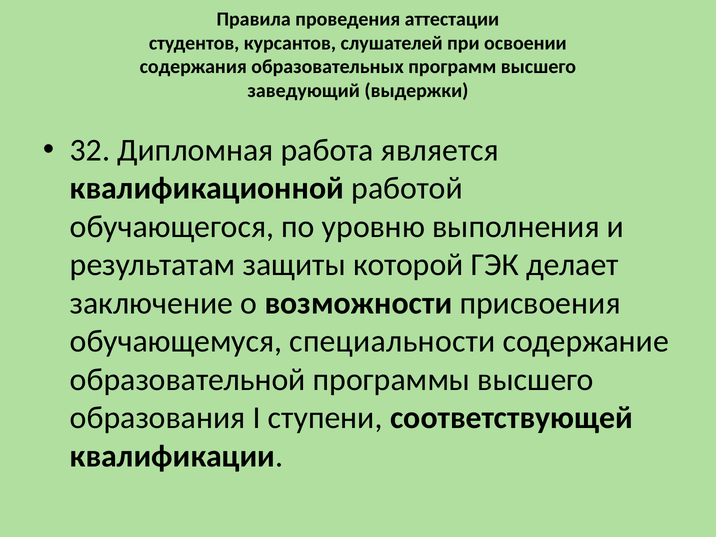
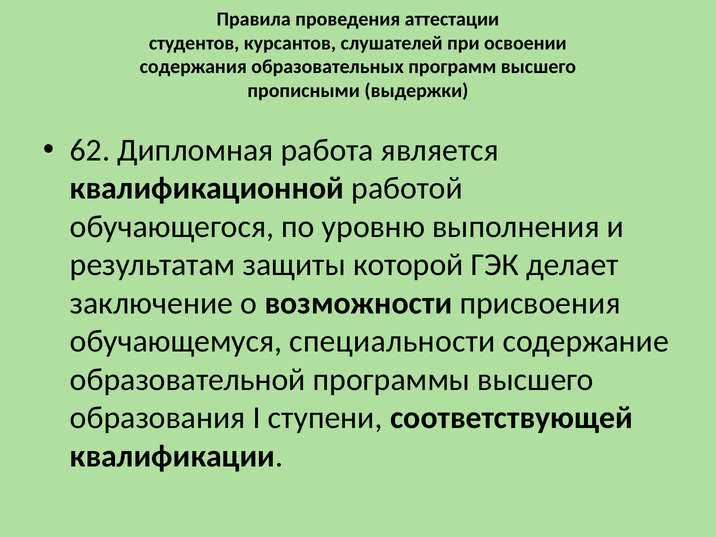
заведующий: заведующий -> прописными (304, 91)
32: 32 -> 62 (90, 150)
